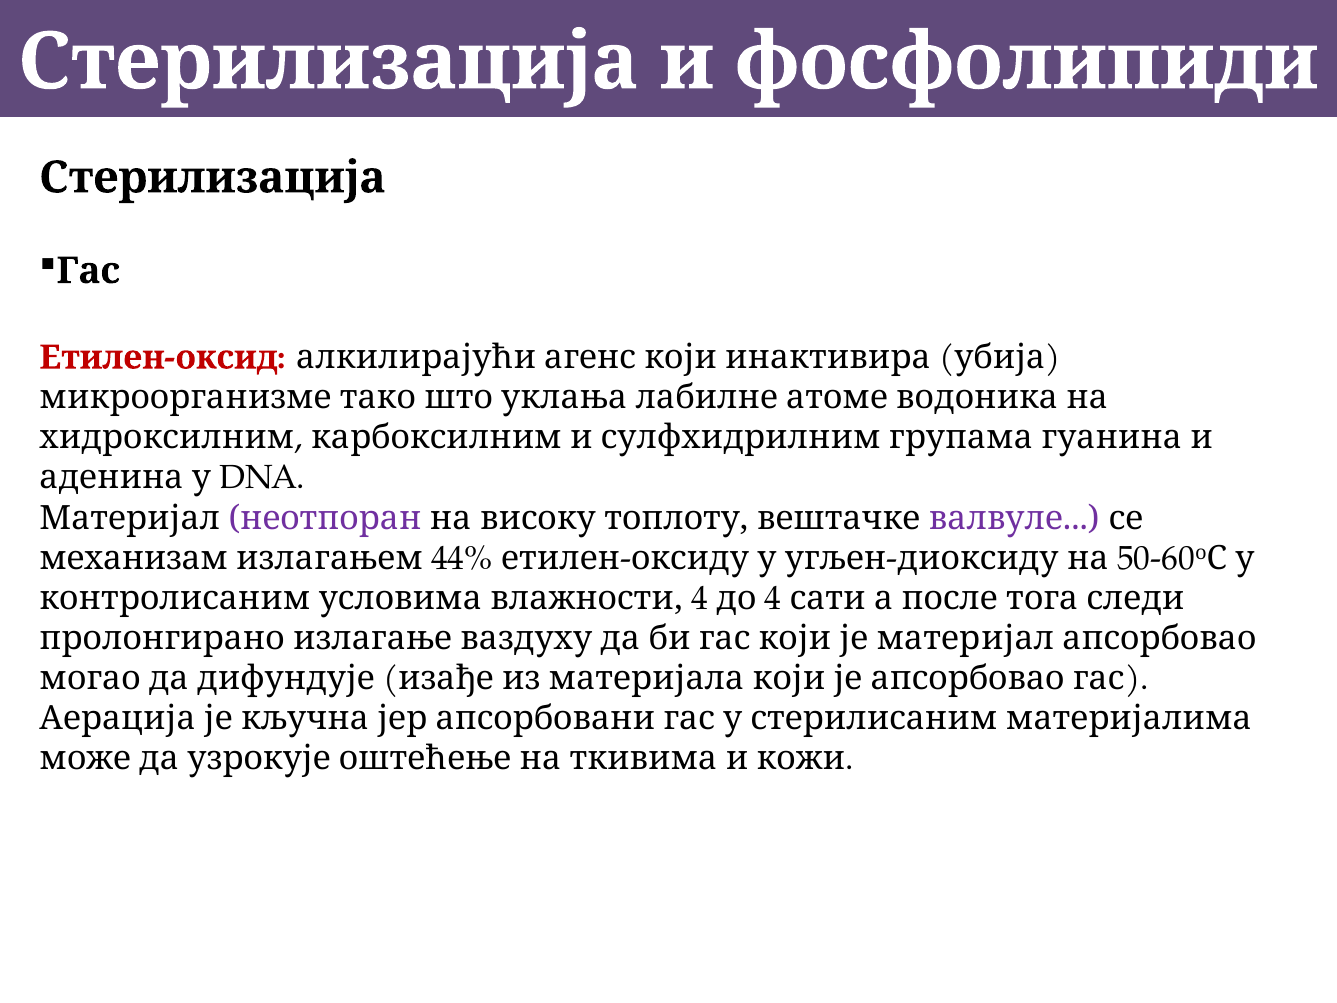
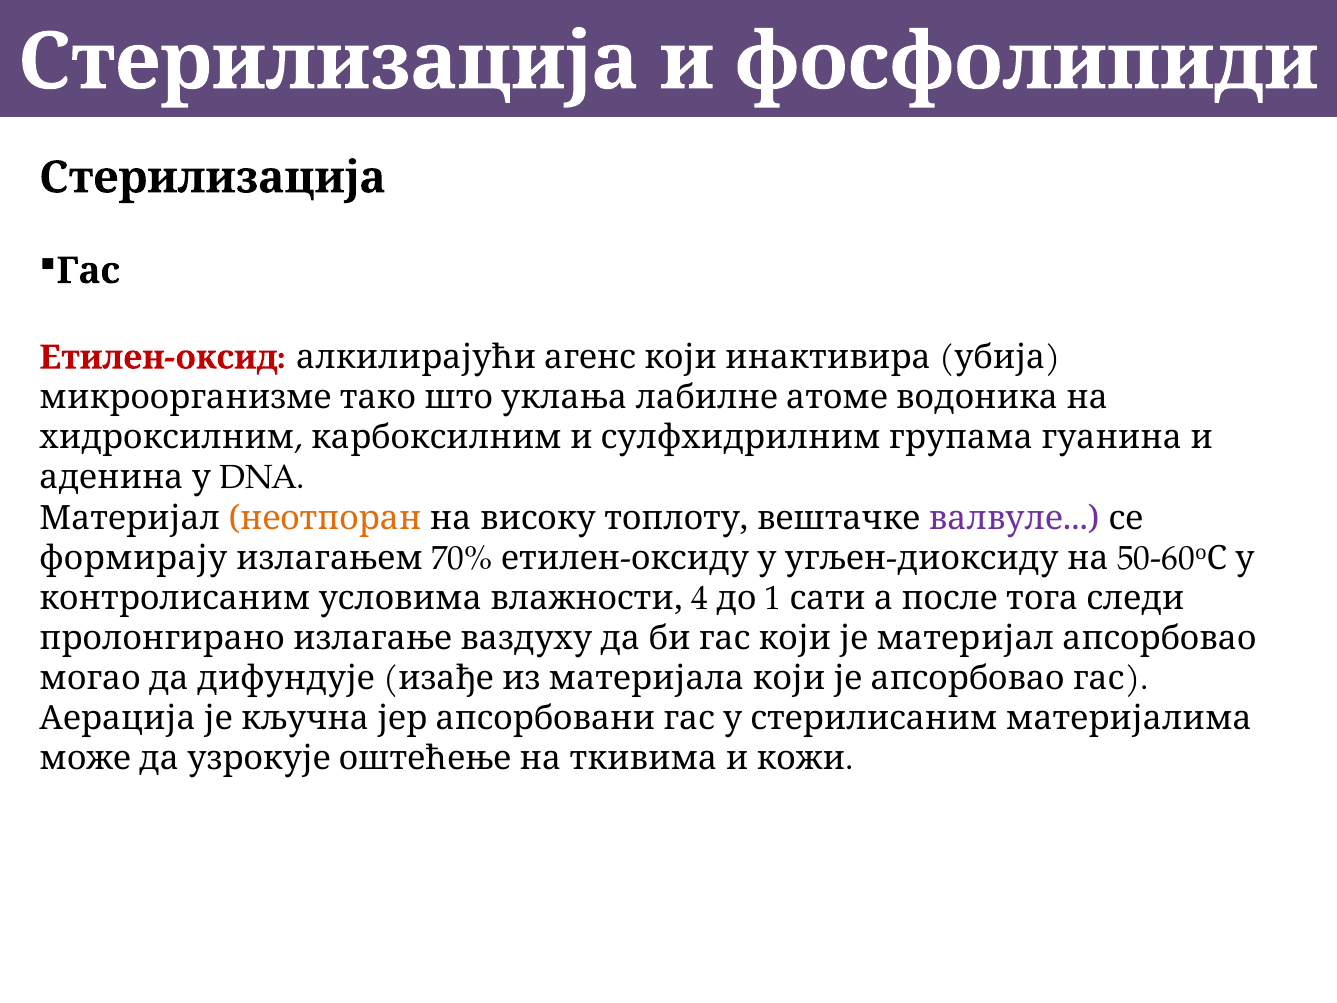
неотпоран colour: purple -> orange (325, 518)
механизам: механизам -> формирају (133, 558)
44%: 44% -> 70% (462, 558)
4 4: 4 -> 1 (773, 598)
